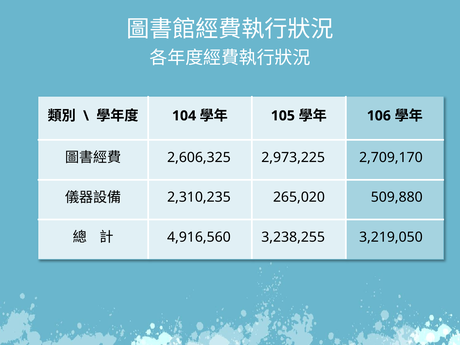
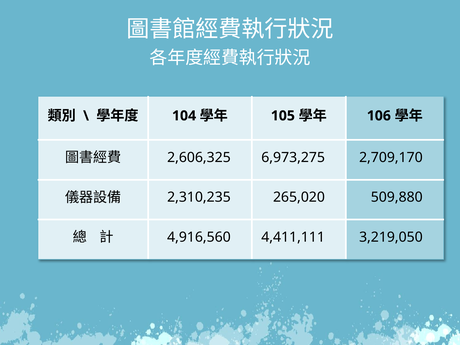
2,973,225: 2,973,225 -> 6,973,275 (293, 157)
3,238,255: 3,238,255 -> 4,411,111 (293, 237)
